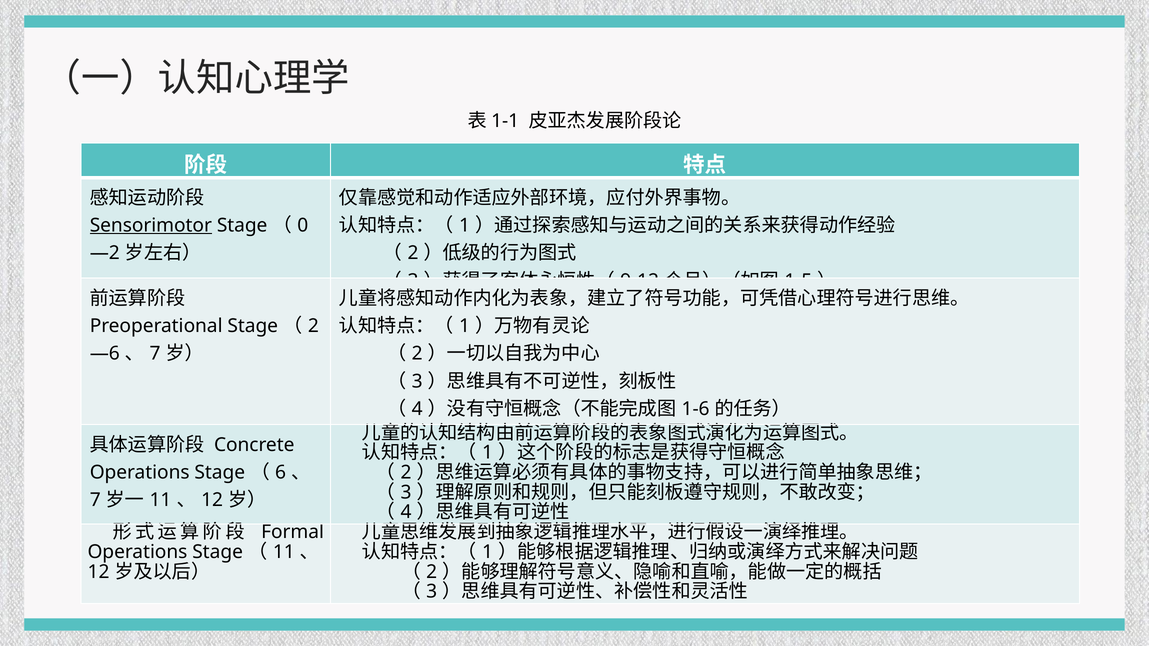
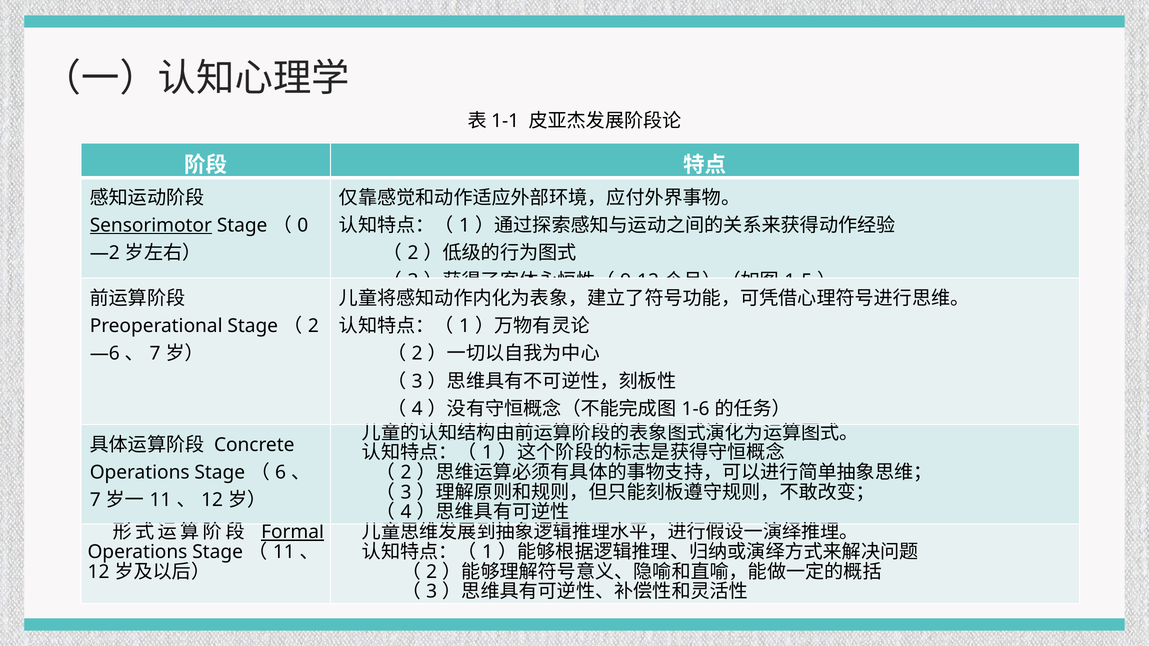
Formal underline: none -> present (293, 532)
